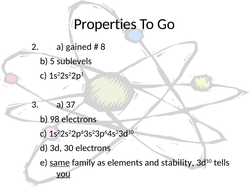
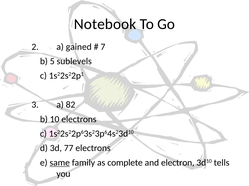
Properties: Properties -> Notebook (105, 24)
8: 8 -> 7 (103, 47)
37: 37 -> 82 (71, 105)
98: 98 -> 10 (55, 120)
30: 30 -> 77 (69, 149)
elements: elements -> complete (125, 163)
stability: stability -> electron (178, 163)
you underline: present -> none (63, 174)
